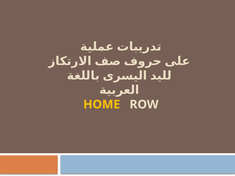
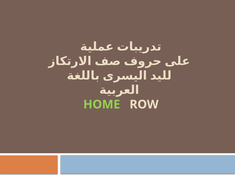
HOME colour: yellow -> light green (102, 105)
